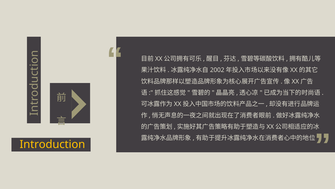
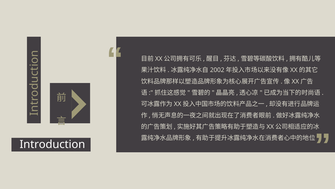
Introduction colour: yellow -> white (52, 144)
